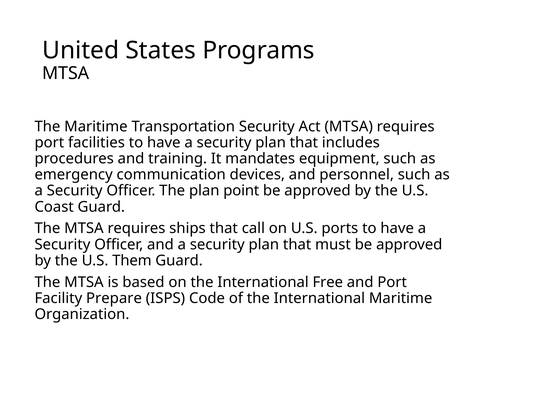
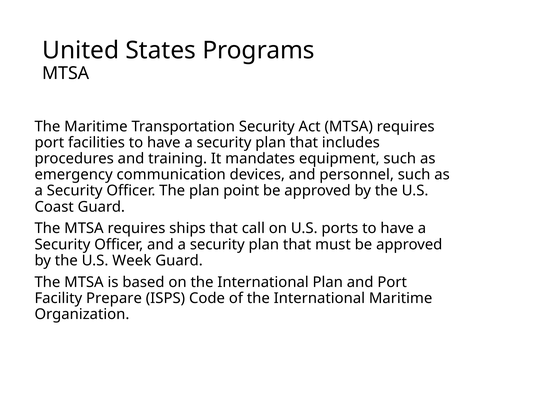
Them: Them -> Week (132, 261)
International Free: Free -> Plan (328, 282)
